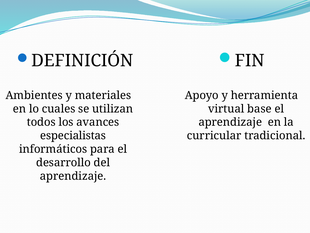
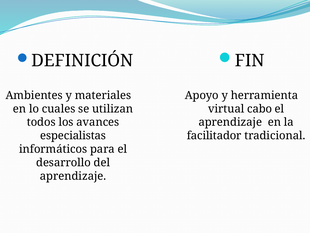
base: base -> cabo (260, 109)
curricular: curricular -> facilitador (214, 135)
